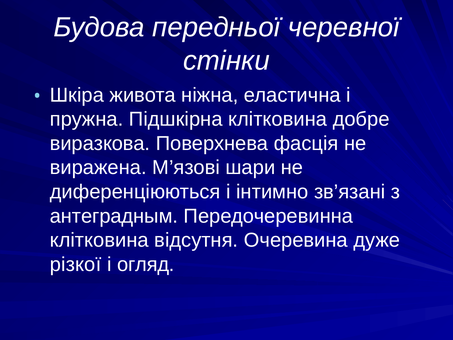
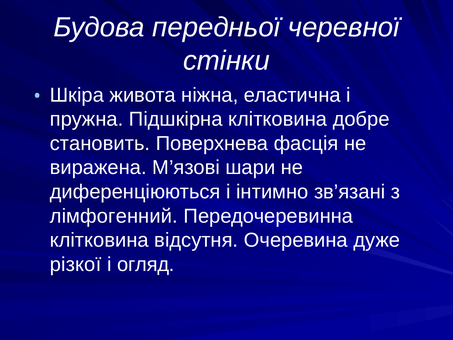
виразкова: виразкова -> становить (100, 143)
антеградным: антеградным -> лімфогенний (114, 216)
